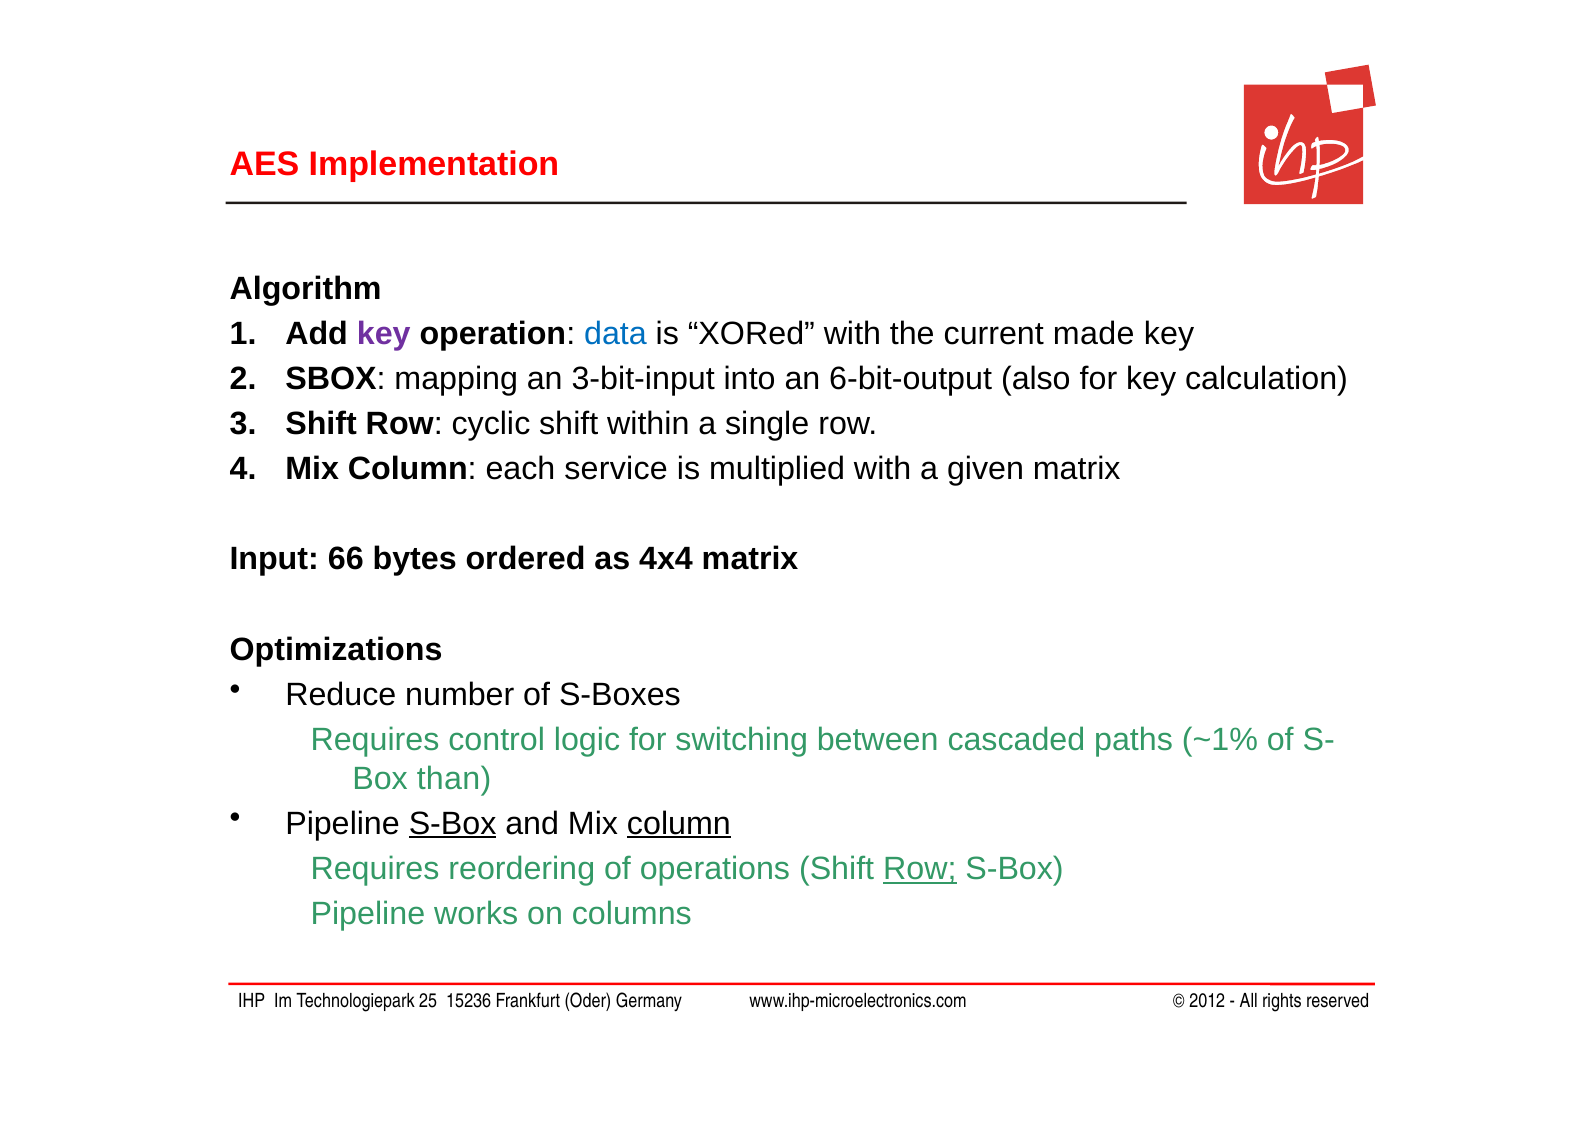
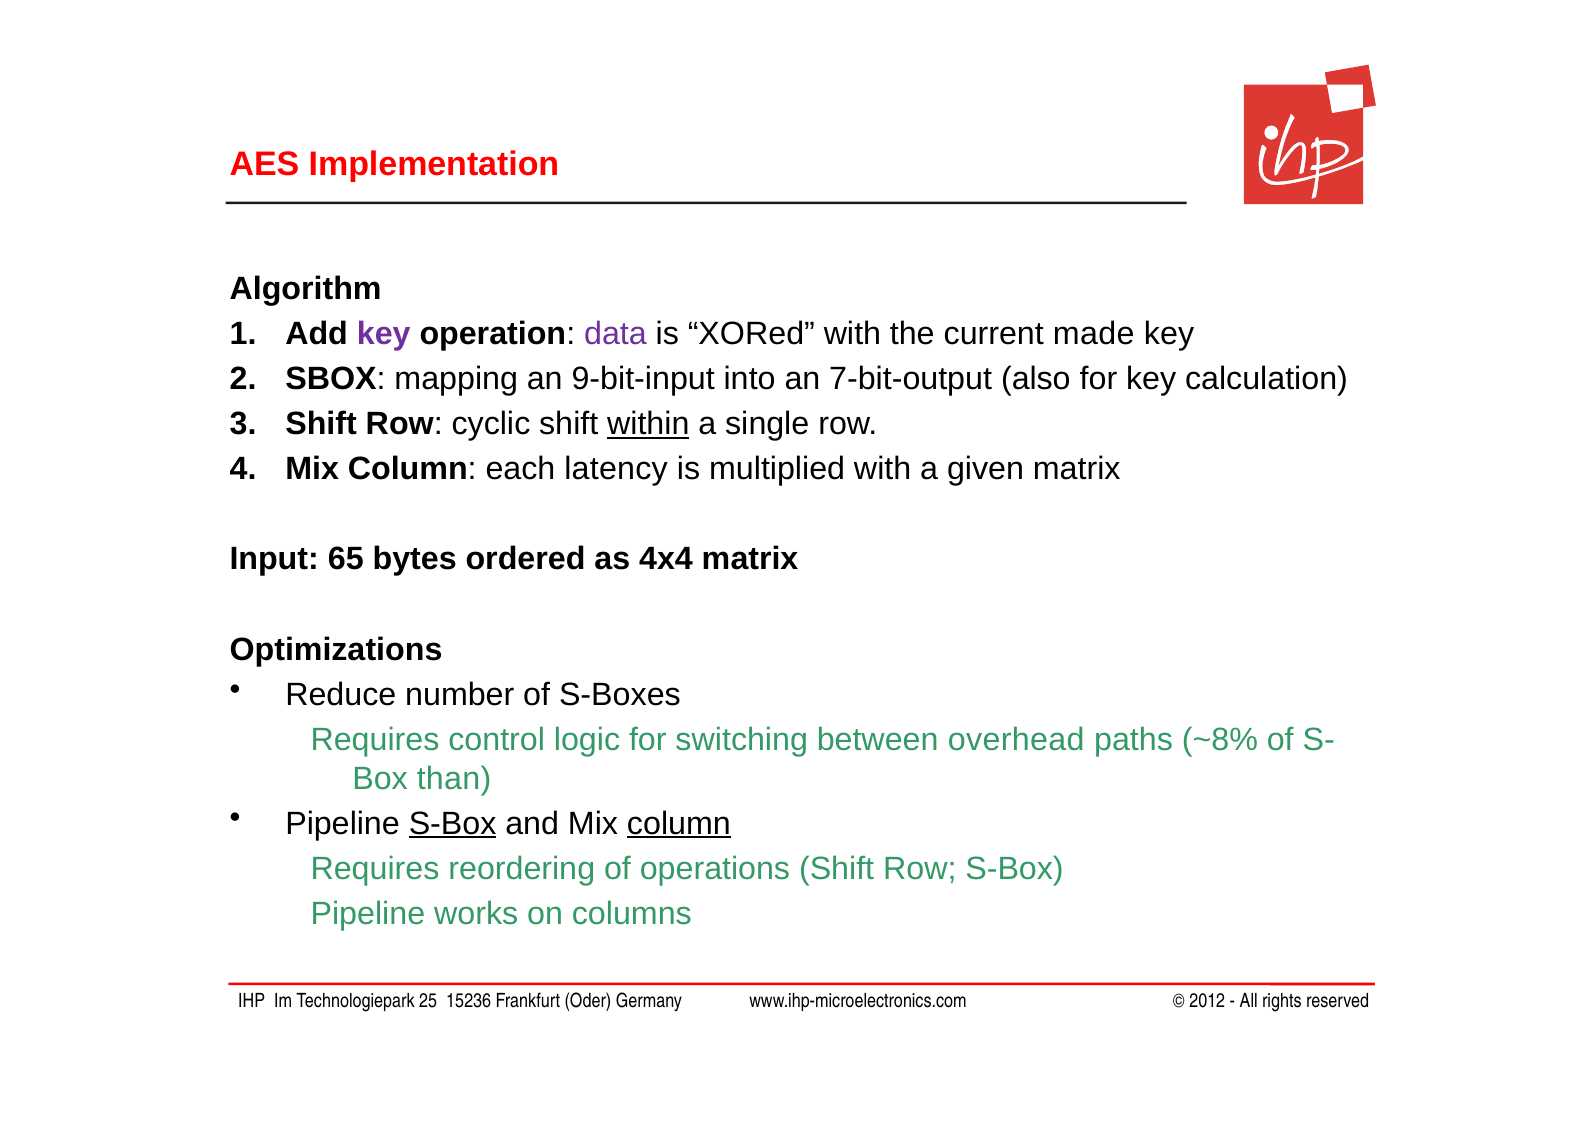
data colour: blue -> purple (615, 334)
3-bit-input: 3-bit-input -> 9-bit-input (643, 379)
6-bit-output: 6-bit-output -> 7-bit-output (911, 379)
within underline: none -> present (648, 424)
service: service -> latency (616, 469)
66: 66 -> 65 (346, 559)
cascaded: cascaded -> overhead (1016, 740)
~1%: ~1% -> ~8% (1220, 740)
Row underline: present -> none (920, 869)
